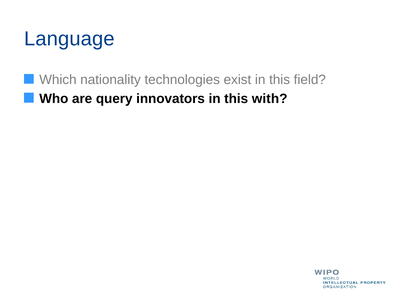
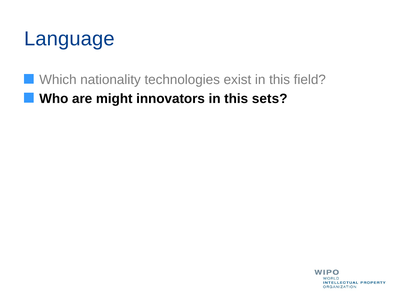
query: query -> might (114, 98)
with: with -> sets (270, 98)
